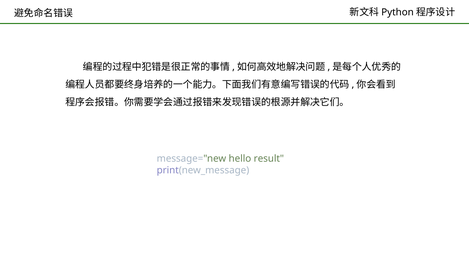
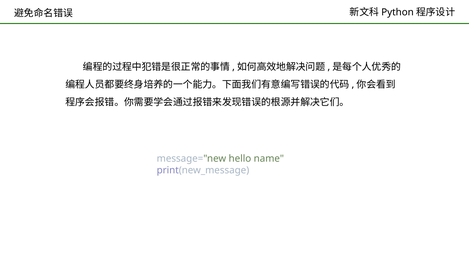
result: result -> name (269, 158)
